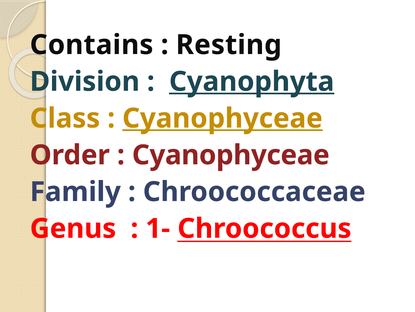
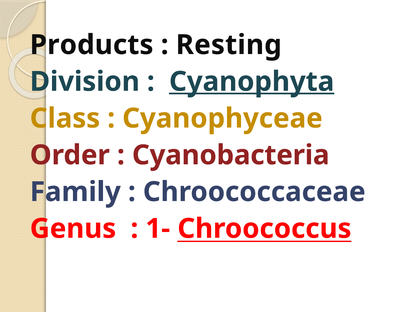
Contains: Contains -> Products (92, 45)
Cyanophyceae underline: present -> none (222, 118)
Cyanophyceae: Cyanophyceae -> Cyanobacteria (231, 155)
